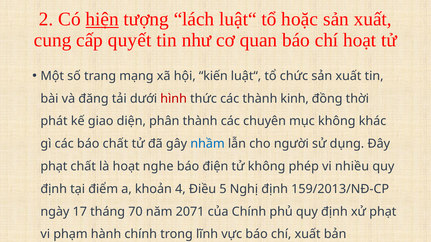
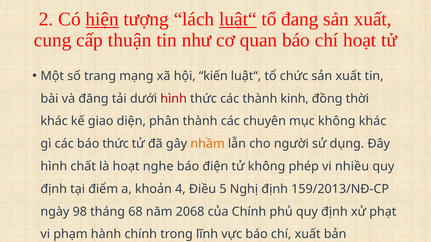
luật“ underline: none -> present (238, 19)
hoặc: hoặc -> đang (300, 19)
quyết: quyết -> thuận (130, 40)
phát: phát -> khác (54, 121)
báo chất: chất -> thức (116, 144)
nhầm colour: blue -> orange (208, 144)
phạt: phạt -> hình (54, 167)
17: 17 -> 98 (80, 212)
70: 70 -> 68 (135, 212)
2071: 2071 -> 2068 (190, 212)
